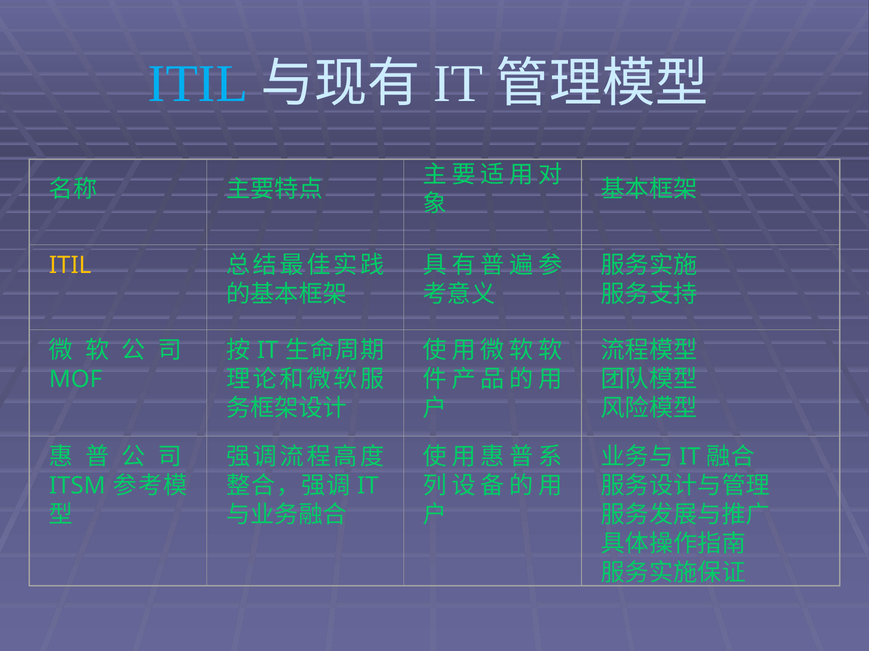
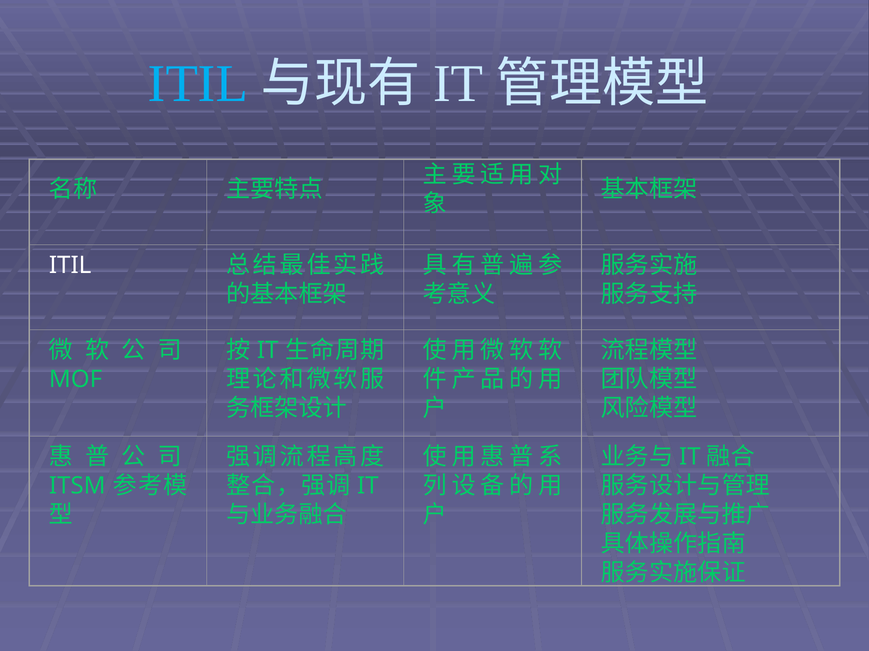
ITIL colour: yellow -> white (70, 266)
